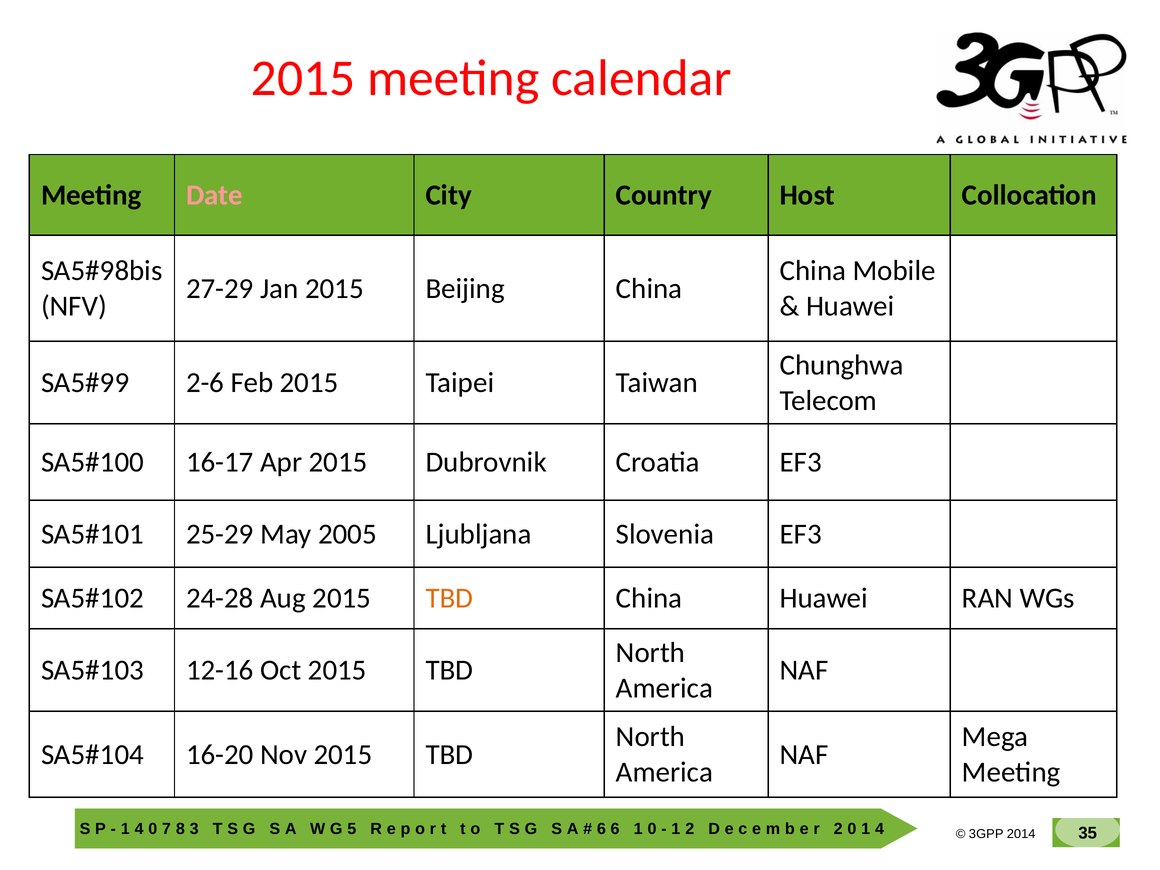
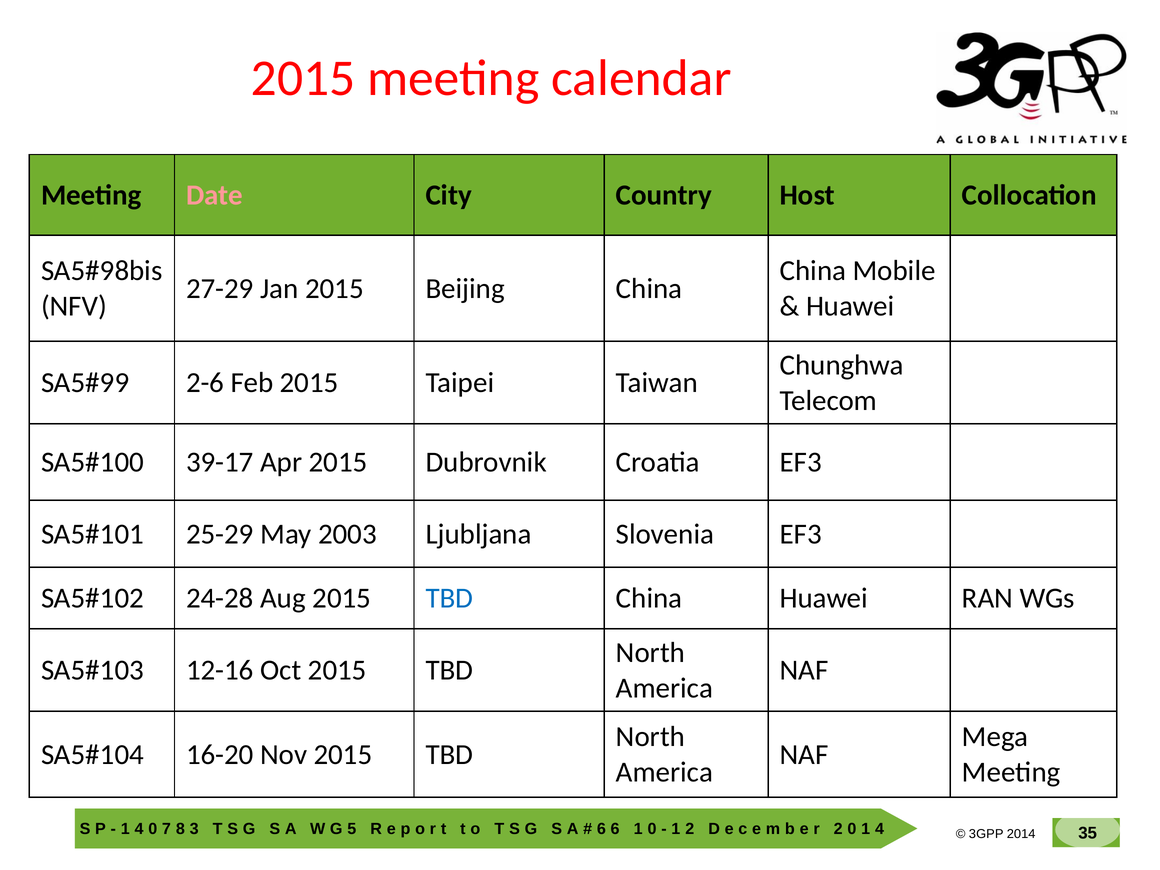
16-17: 16-17 -> 39-17 (220, 462)
2005: 2005 -> 2003 (347, 534)
TBD colour: orange -> blue (449, 598)
